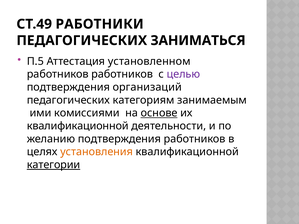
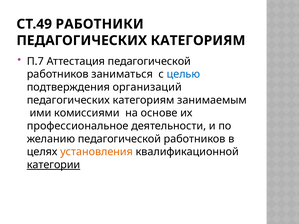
ЗАНИМАТЬСЯ: ЗАНИМАТЬСЯ -> КАТЕГОРИЯМ (198, 41)
П.5: П.5 -> П.7 (35, 61)
Аттестация установленном: установленном -> педагогической (149, 61)
работников работников: работников -> заниматься (122, 74)
целью colour: purple -> blue (183, 74)
основе underline: present -> none (159, 113)
квалификационной: квалификационной -> профессиональное (78, 126)
желанию подтверждения: подтверждения -> педагогической (119, 139)
